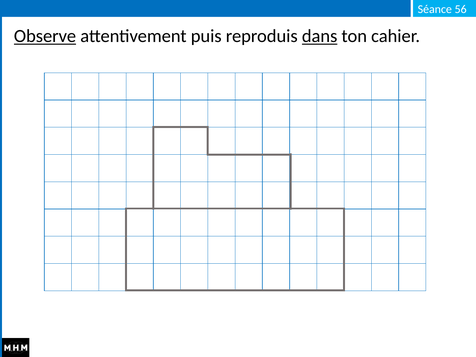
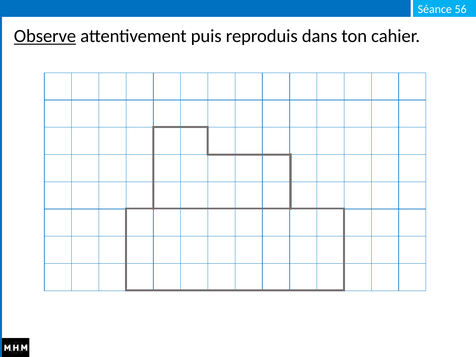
dans underline: present -> none (320, 36)
